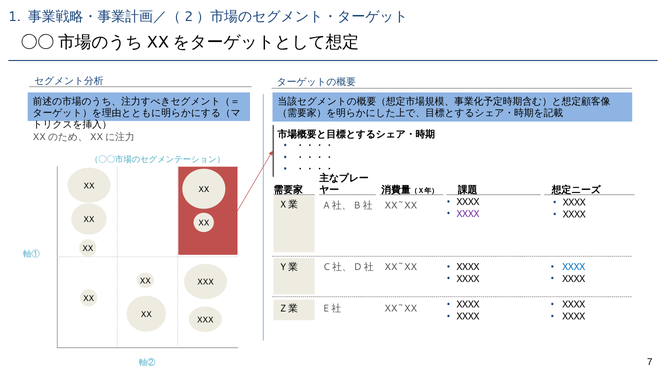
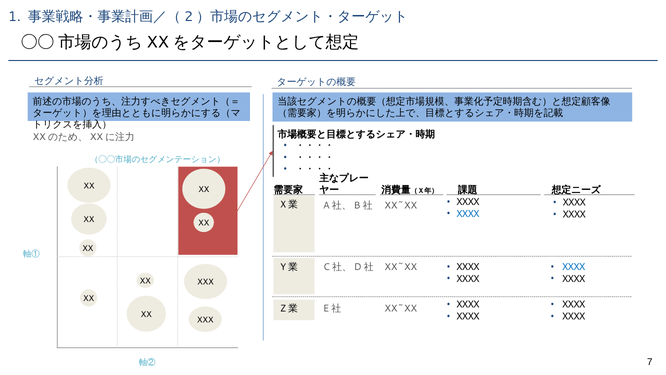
XXXX colour: purple -> blue (468, 214)
